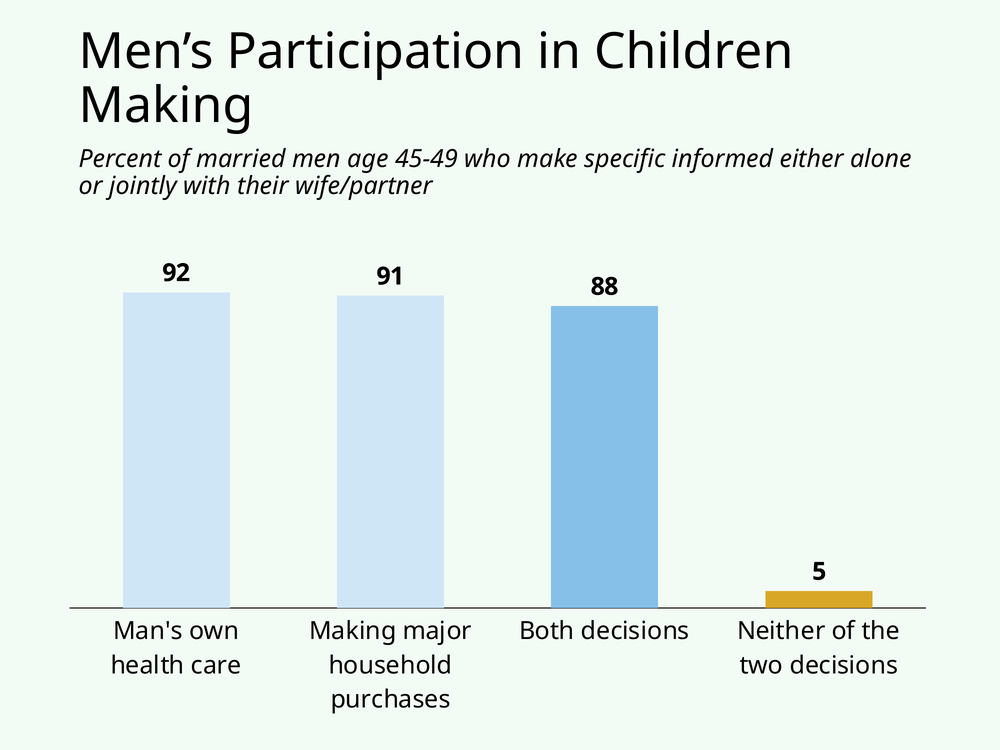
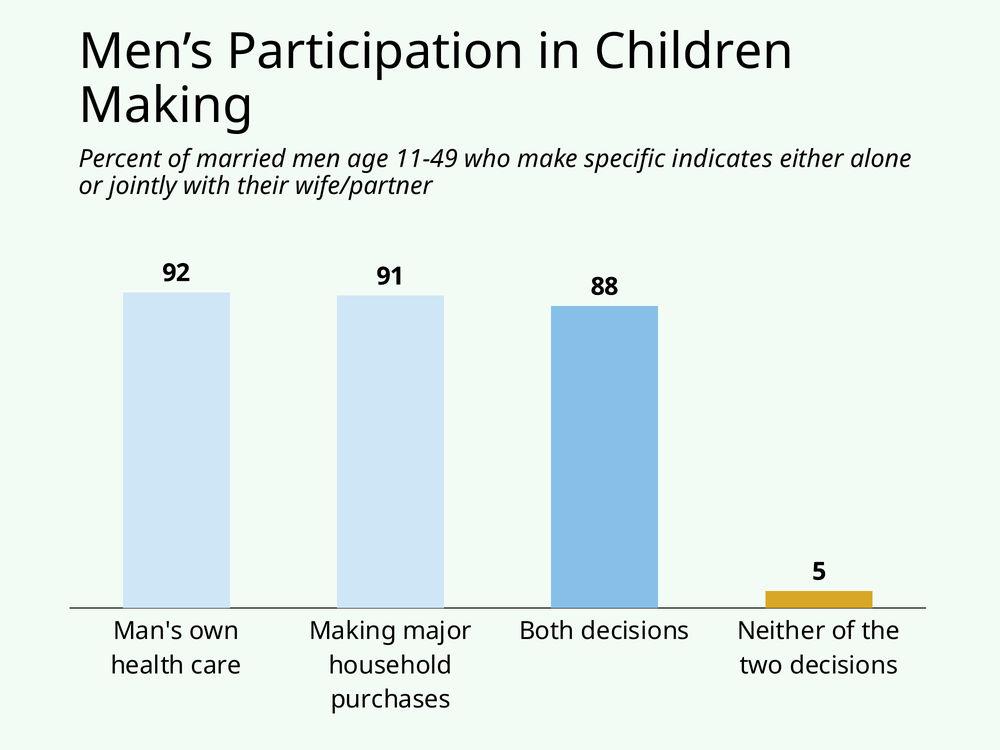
45-49: 45-49 -> 11-49 (426, 159)
informed: informed -> indicates (722, 159)
